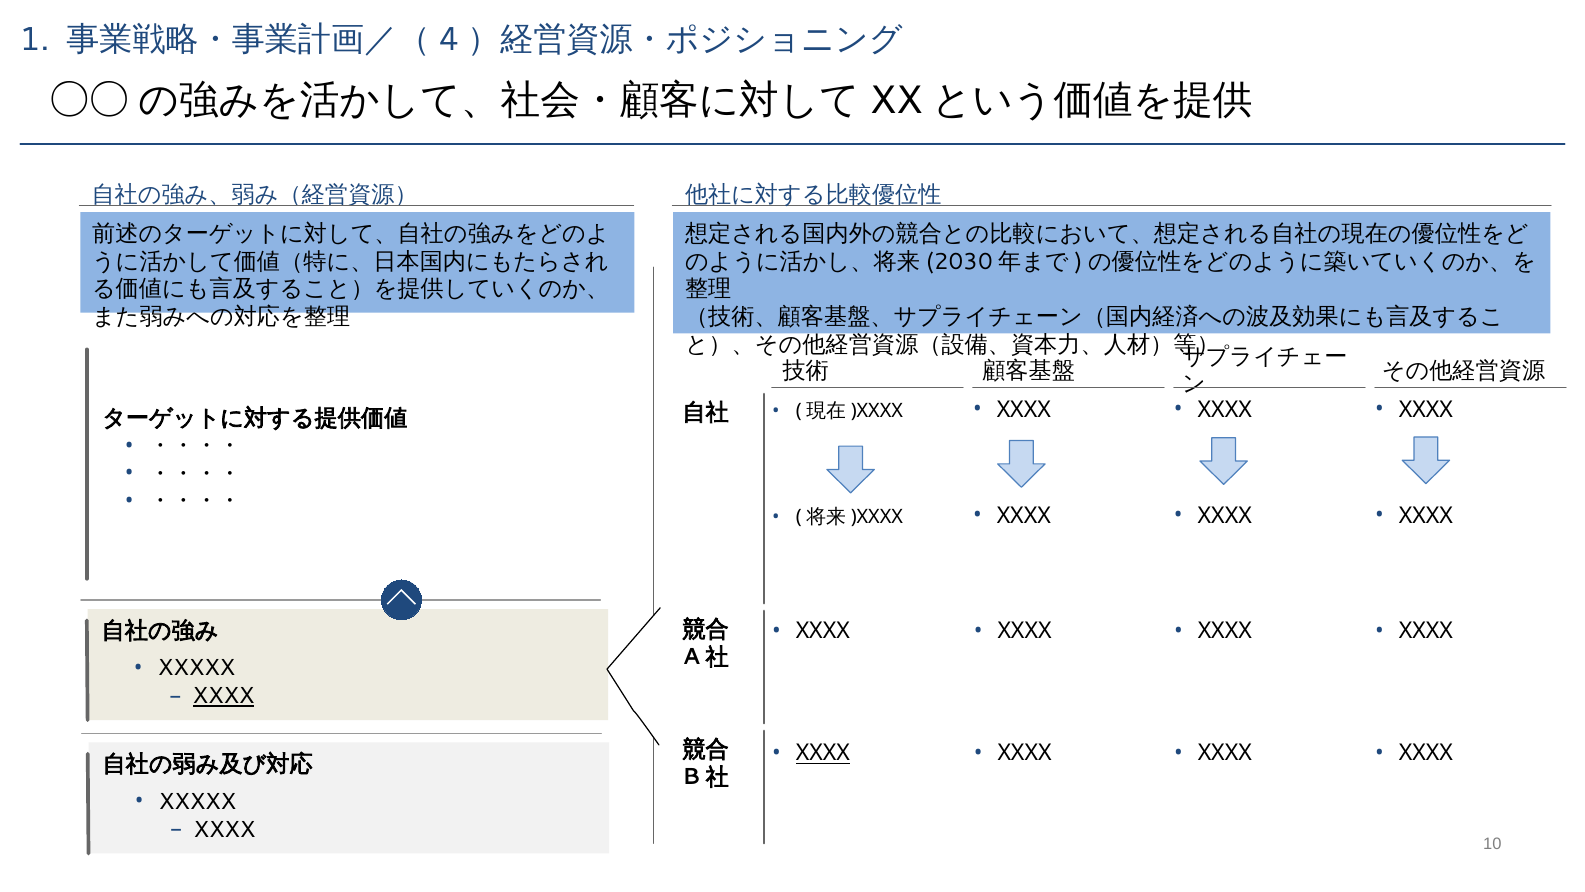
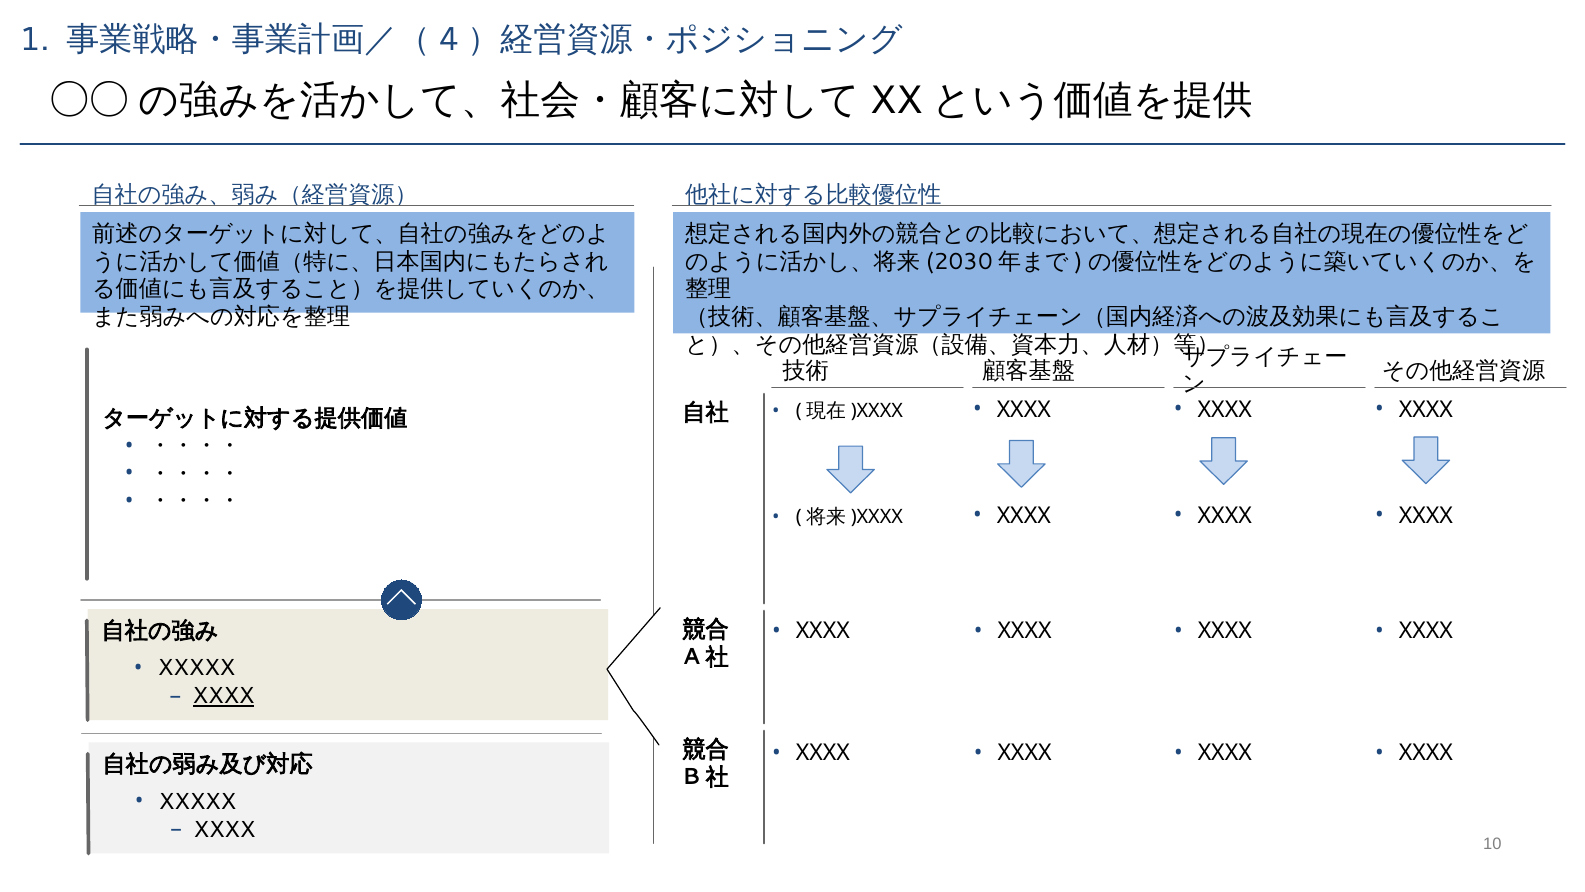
XXXX underline: present -> none (823, 753)
